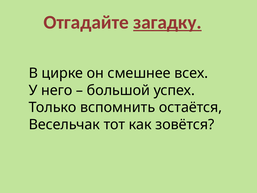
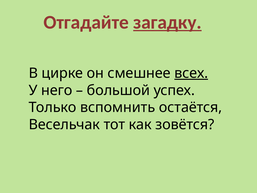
всех underline: none -> present (191, 73)
